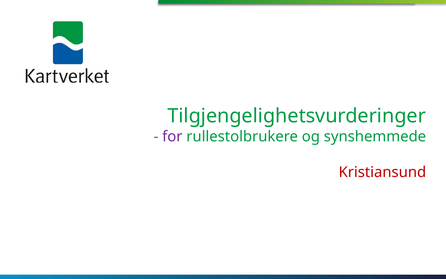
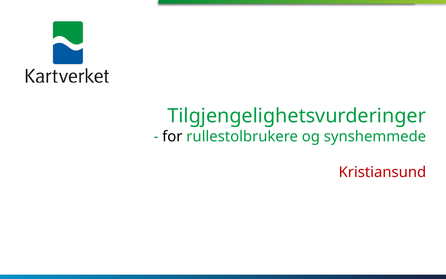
for colour: purple -> black (172, 136)
